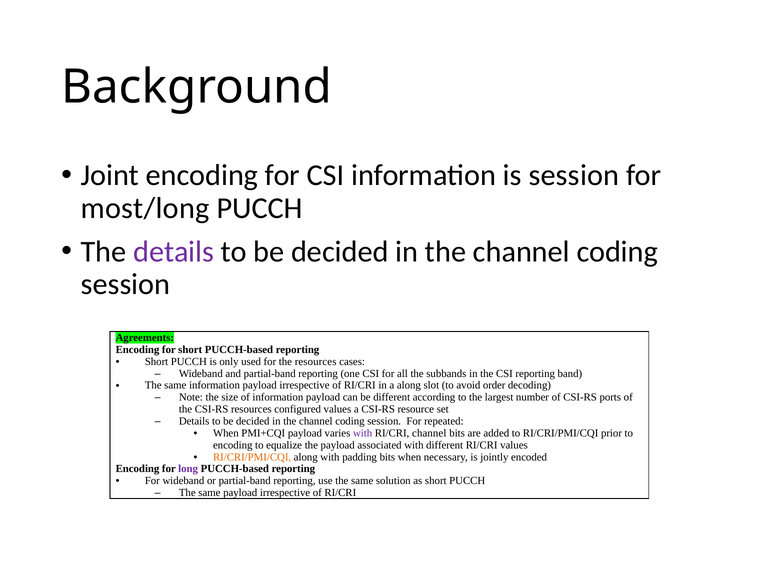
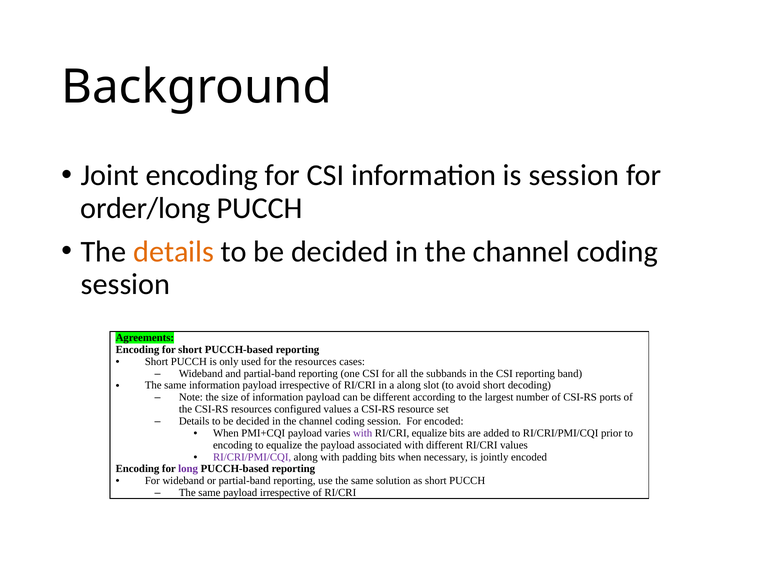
most/long: most/long -> order/long (145, 208)
details colour: purple -> orange (174, 252)
avoid order: order -> short (494, 386)
For repeated: repeated -> encoded (444, 421)
RI/CRI channel: channel -> equalize (429, 433)
RI/CRI/PMI/CQI colour: orange -> purple (252, 457)
